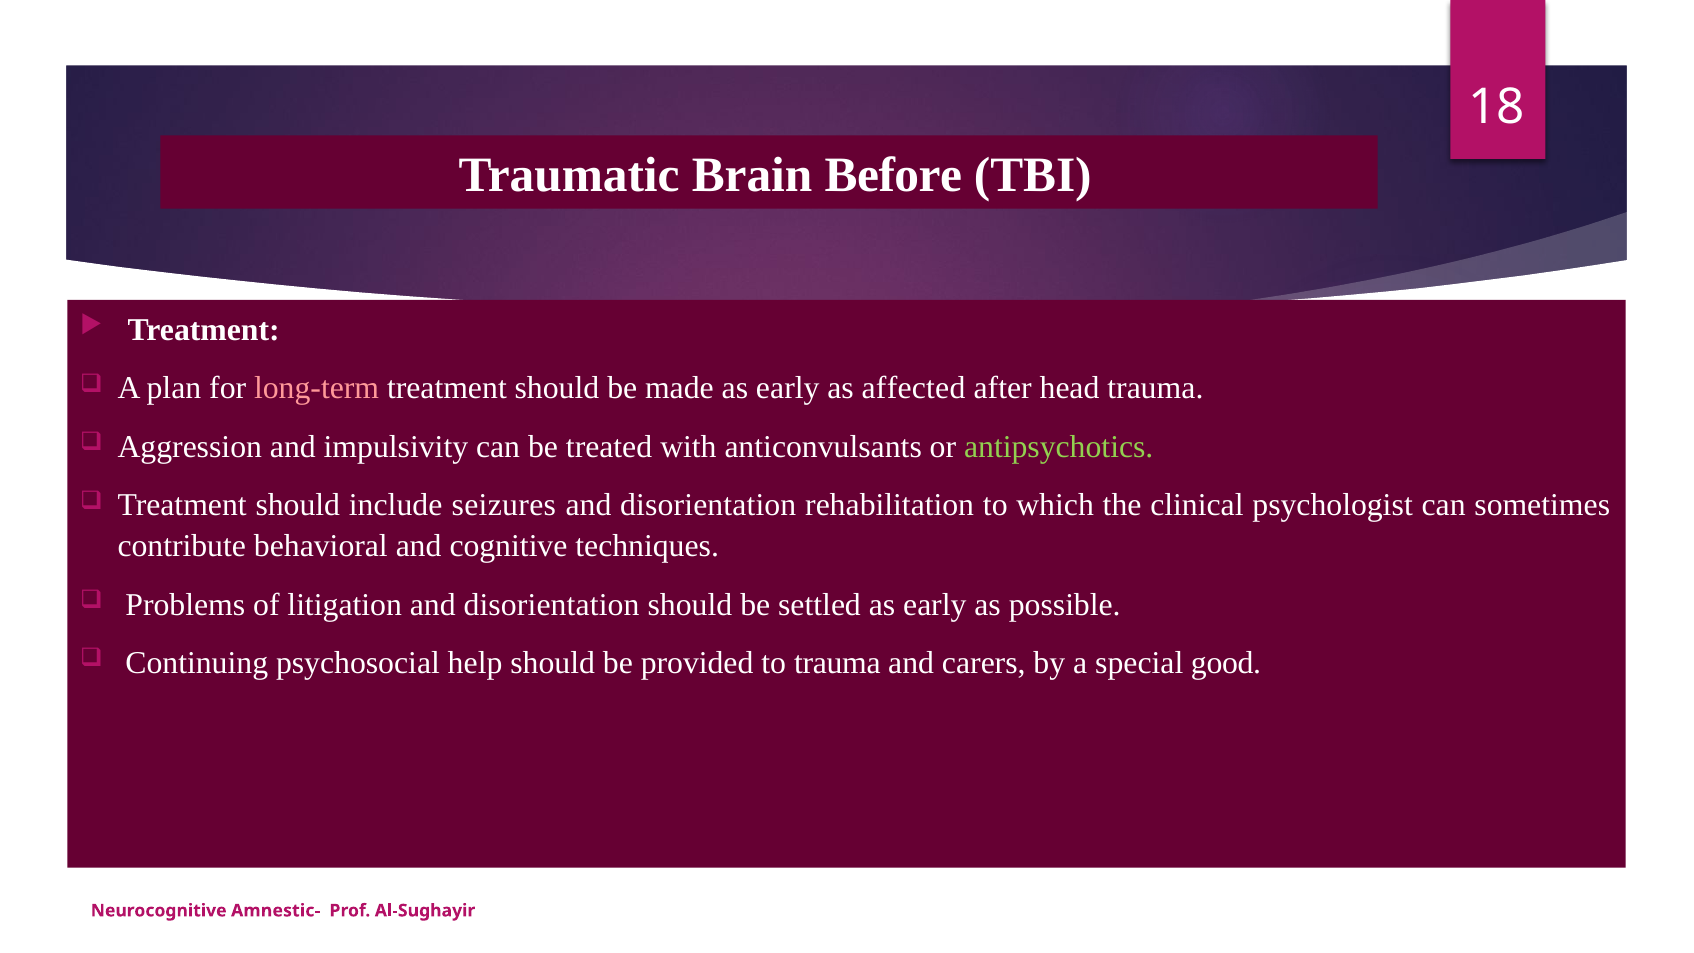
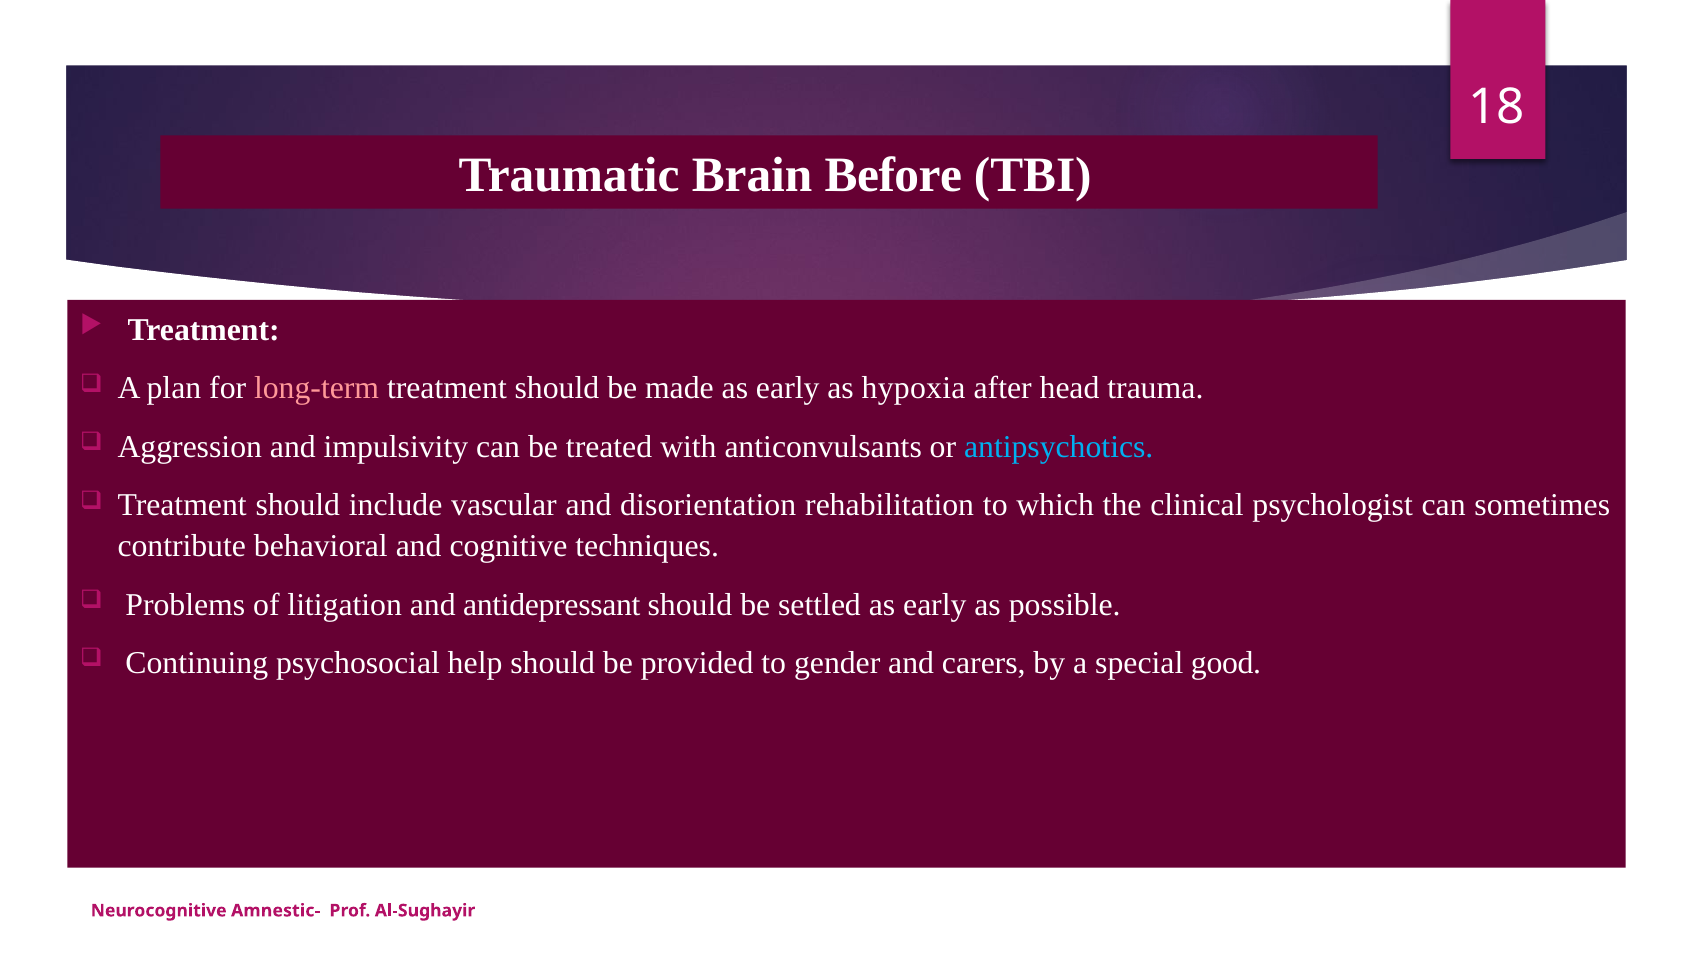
affected: affected -> hypoxia (914, 388)
antipsychotics colour: light green -> light blue (1059, 447)
seizures: seizures -> vascular (504, 505)
litigation and disorientation: disorientation -> antidepressant (552, 604)
to trauma: trauma -> gender (837, 663)
